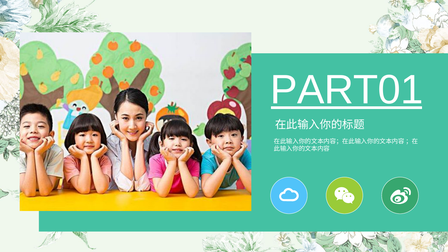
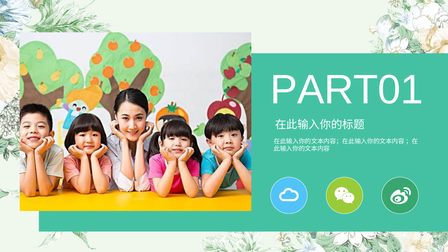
PART01 underline: present -> none (347, 90)
